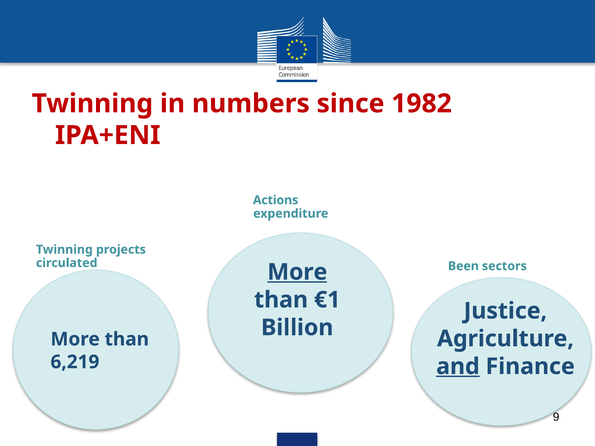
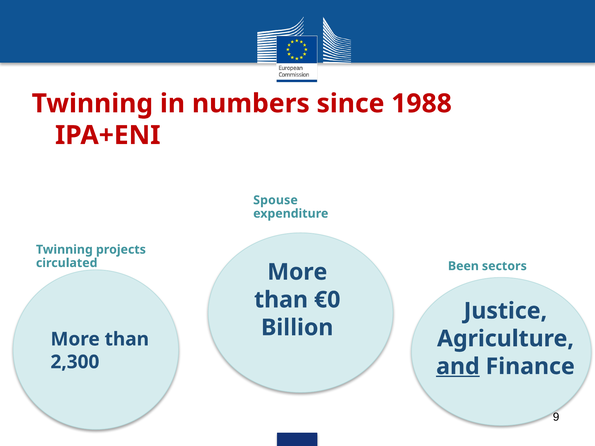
1982: 1982 -> 1988 (422, 104)
Actions: Actions -> Spouse (275, 200)
More underline: present -> none (297, 272)
€1: €1 -> €0 (327, 300)
6,219: 6,219 -> 2,300 (75, 362)
